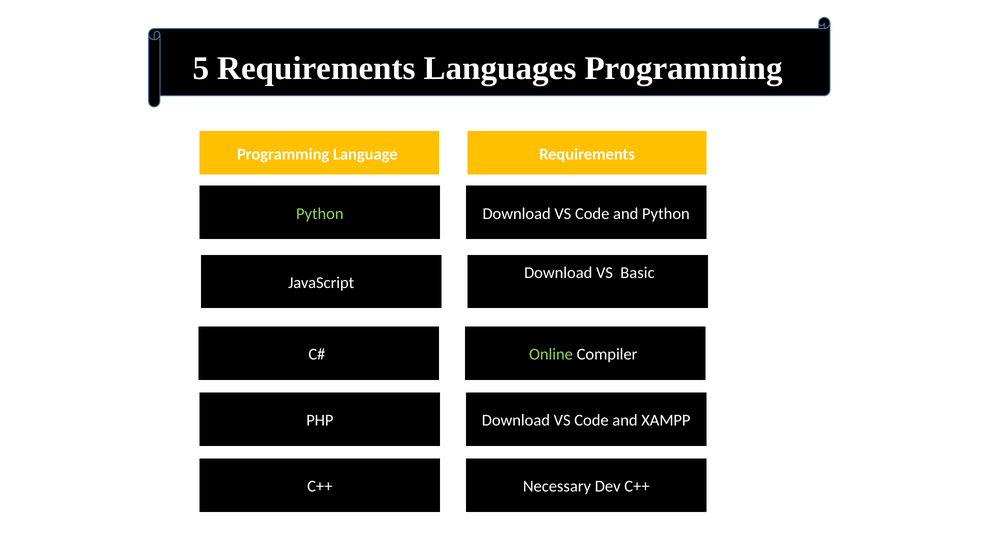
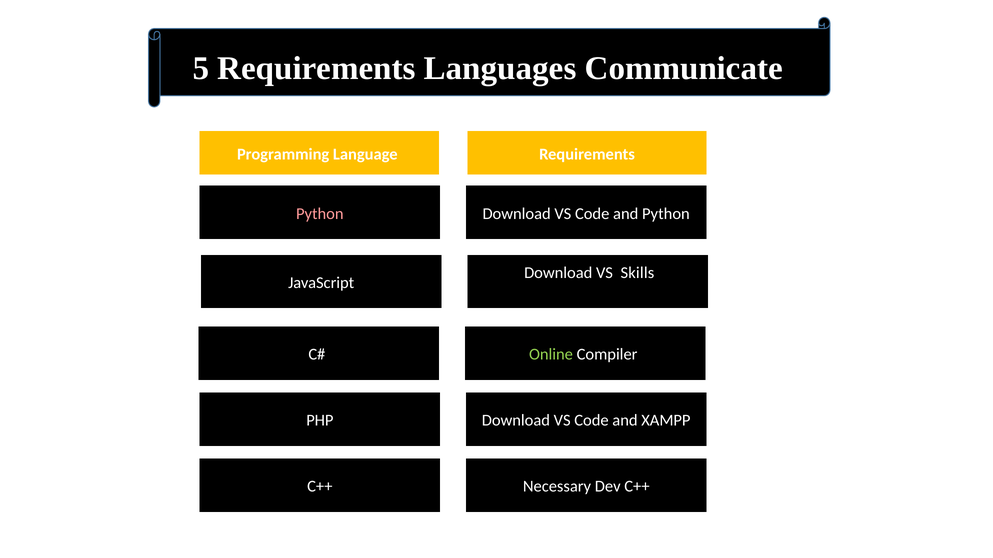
Languages Programming: Programming -> Communicate (684, 68)
Python colour: light green -> pink (320, 214)
Basic: Basic -> Skills (637, 273)
